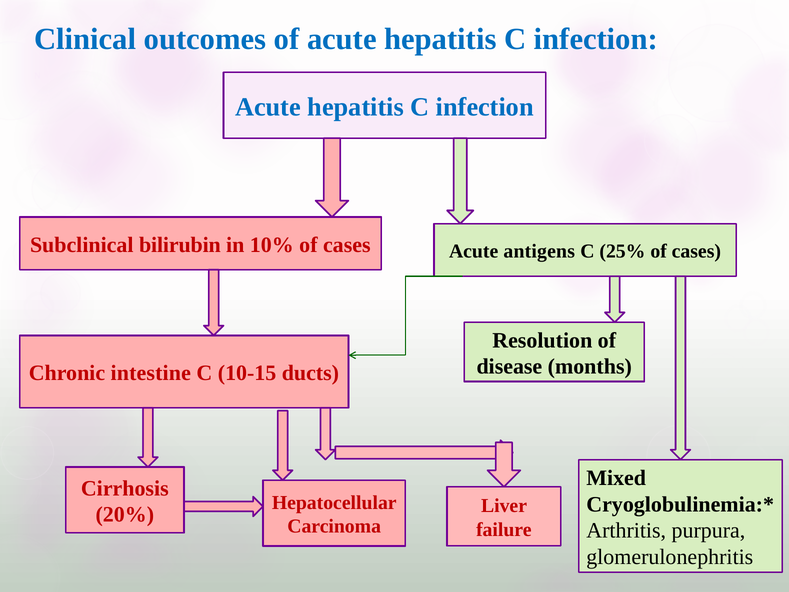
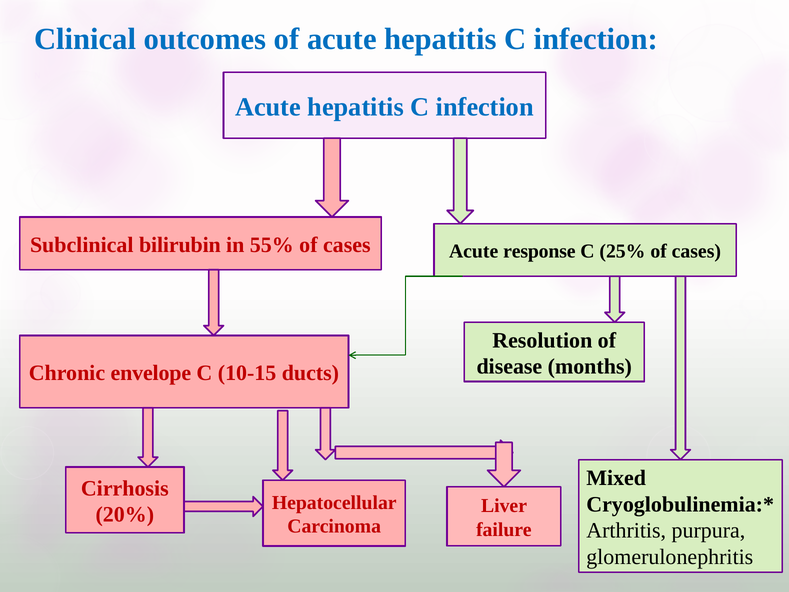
10%: 10% -> 55% (272, 245)
antigens: antigens -> response (539, 251)
intestine: intestine -> envelope (151, 373)
